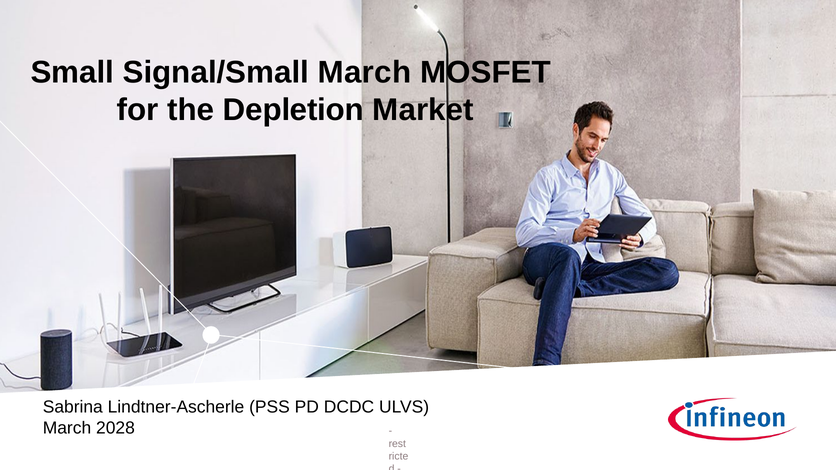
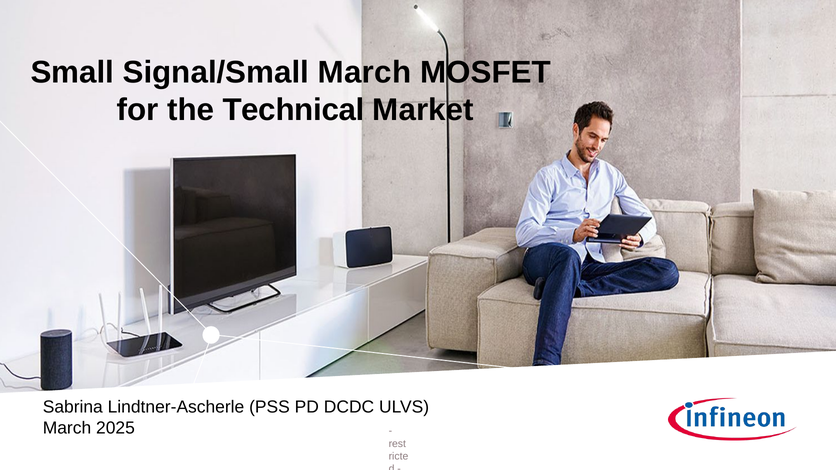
Depletion: Depletion -> Technical (293, 110)
2028: 2028 -> 2025 (115, 428)
